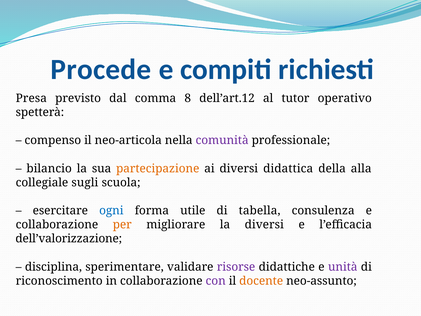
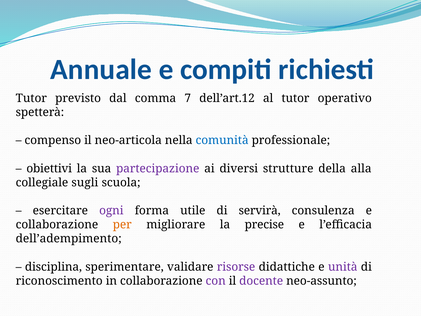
Procede: Procede -> Annuale (101, 70)
Presa: Presa -> Tutor (31, 98)
8: 8 -> 7 (188, 98)
comunità colour: purple -> blue (222, 140)
bilancio: bilancio -> obiettivi (49, 168)
partecipazione colour: orange -> purple (158, 168)
didattica: didattica -> strutture (288, 168)
ogni colour: blue -> purple (111, 210)
tabella: tabella -> servirà (260, 210)
la diversi: diversi -> precise (264, 225)
dell’valorizzazione: dell’valorizzazione -> dell’adempimento (69, 239)
docente colour: orange -> purple (261, 281)
